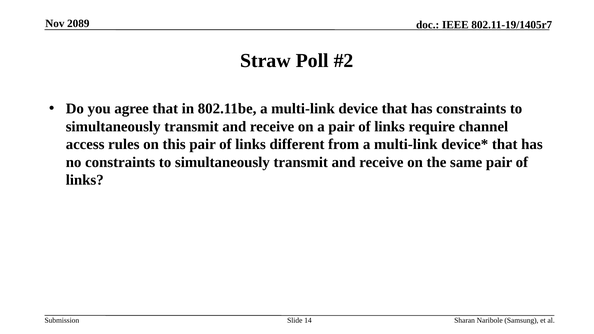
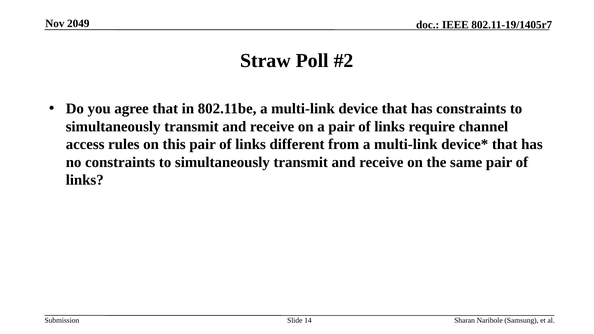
2089: 2089 -> 2049 (78, 24)
